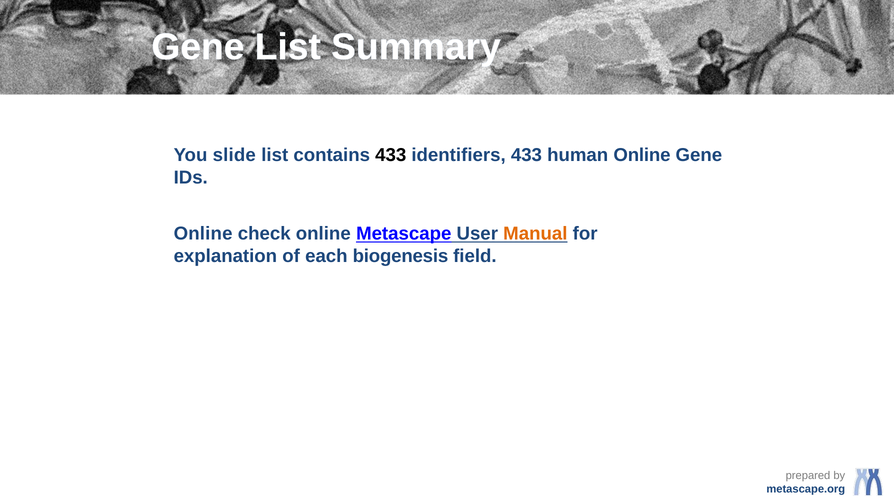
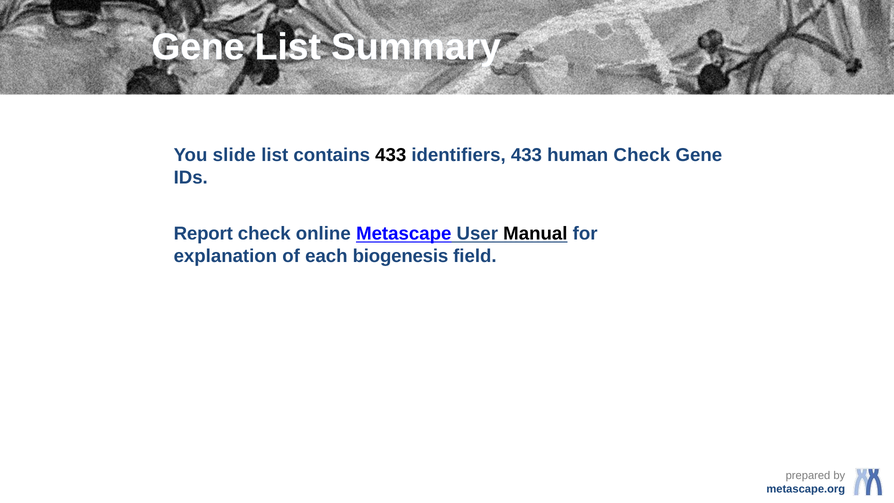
human Online: Online -> Check (642, 155)
Online: Online -> Report (203, 234)
Manual colour: orange -> black (535, 234)
